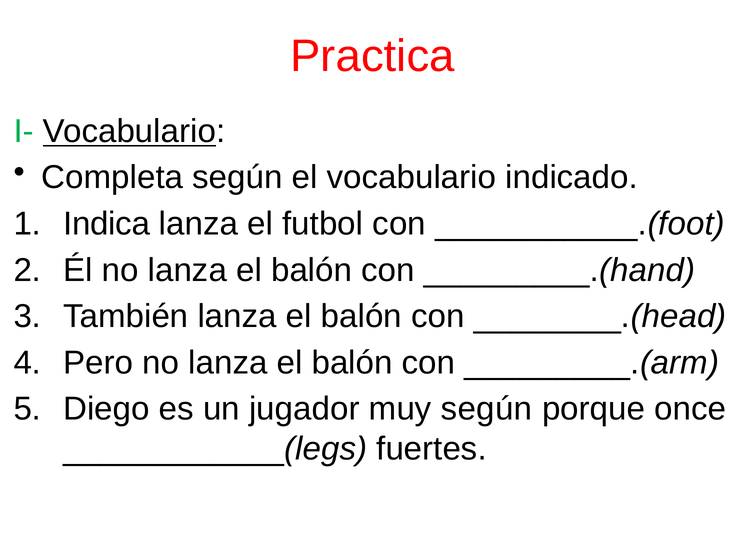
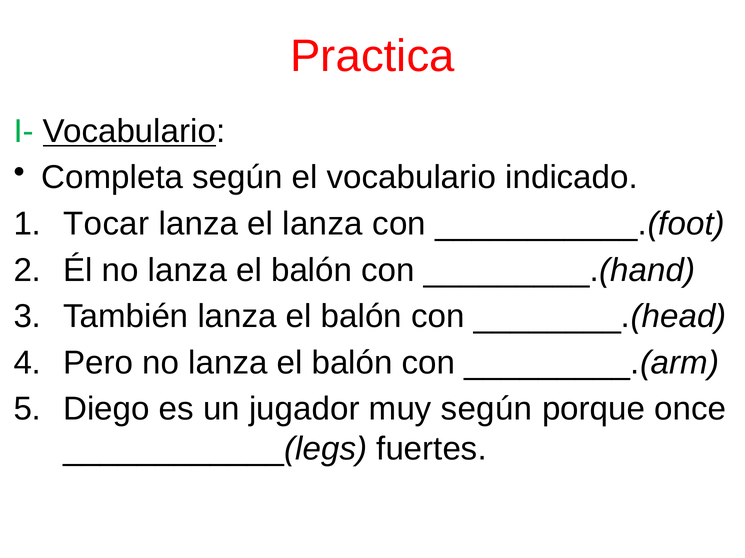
Indica: Indica -> Tocar (106, 224)
el futbol: futbol -> lanza (323, 224)
